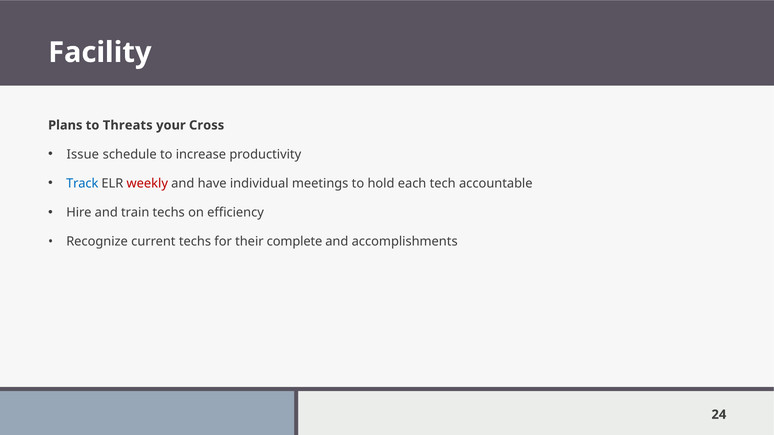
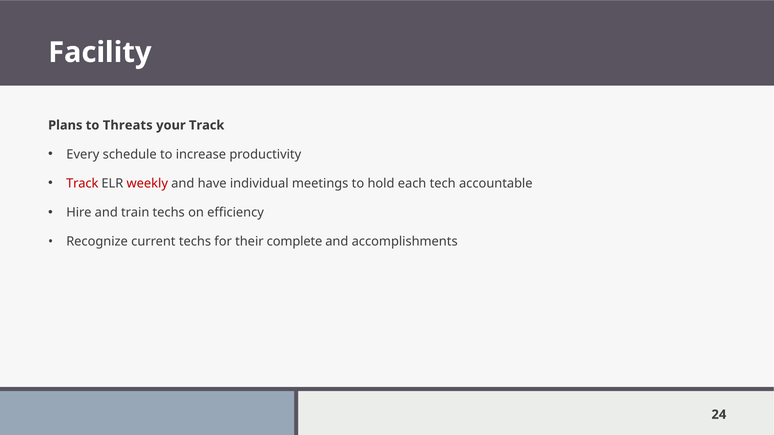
your Cross: Cross -> Track (207, 125)
Issue: Issue -> Every (83, 154)
Track colour: blue -> red (82, 184)
